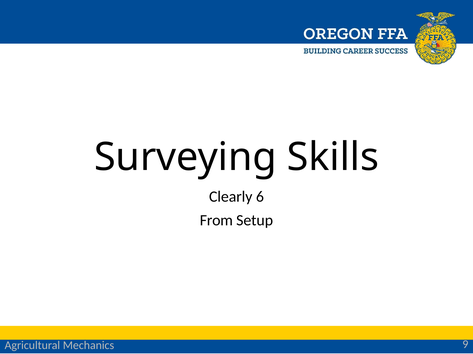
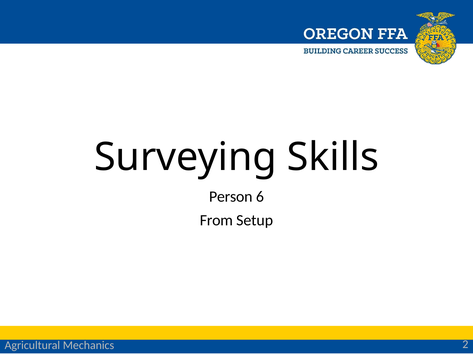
Clearly: Clearly -> Person (231, 197)
9: 9 -> 2 (465, 345)
